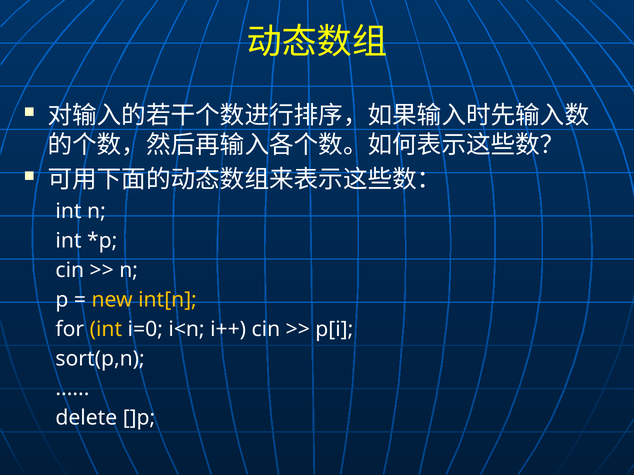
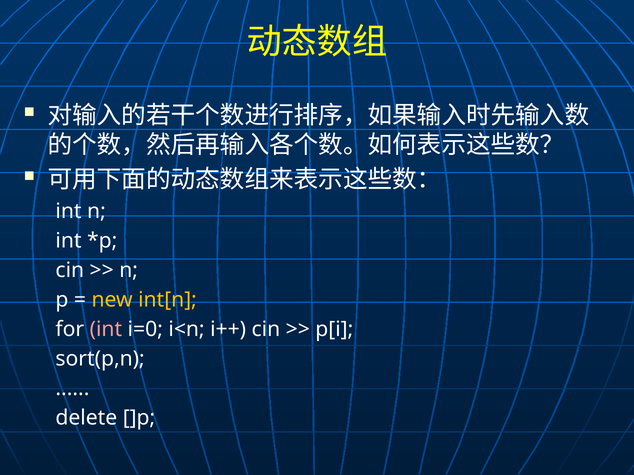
int colour: yellow -> pink (106, 330)
